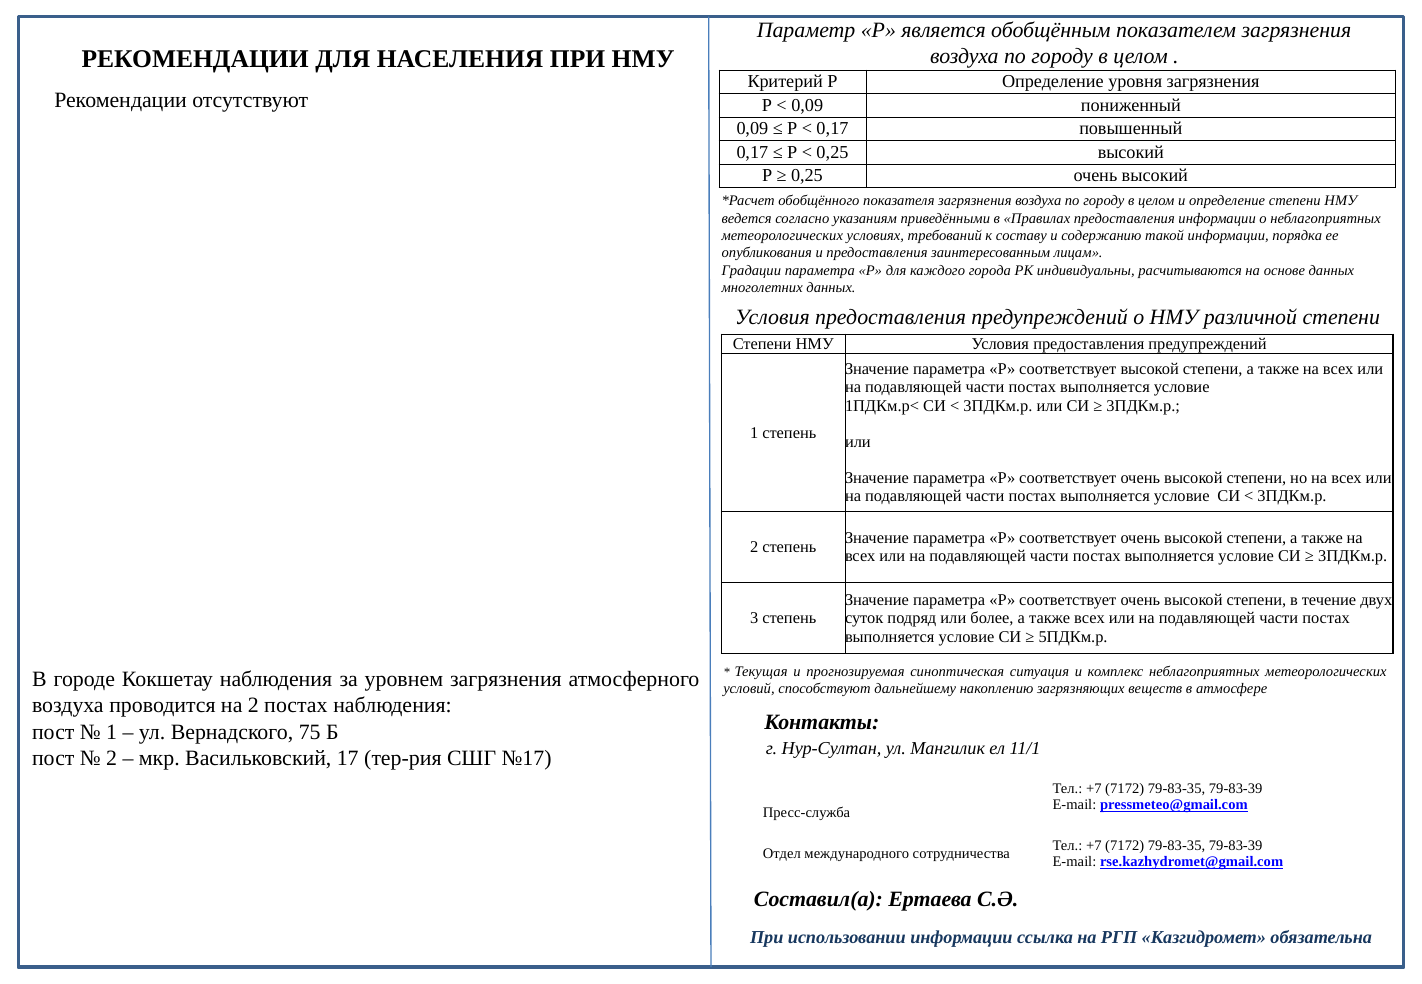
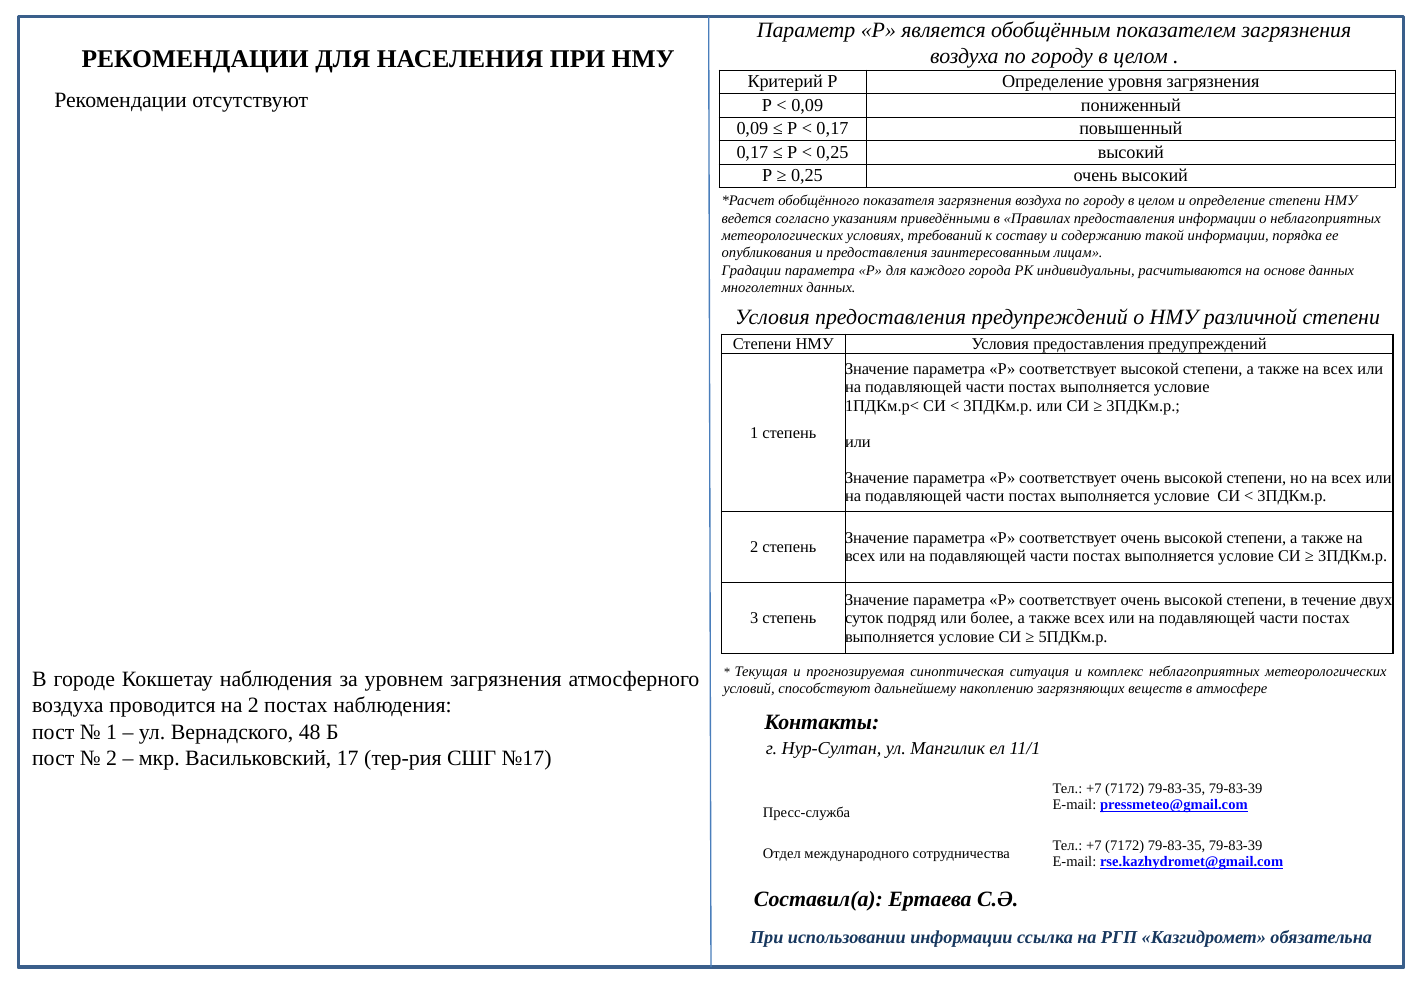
75: 75 -> 48 (310, 732)
